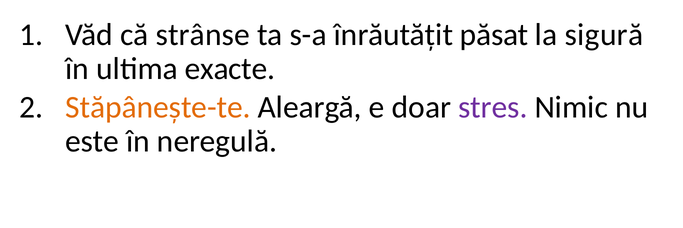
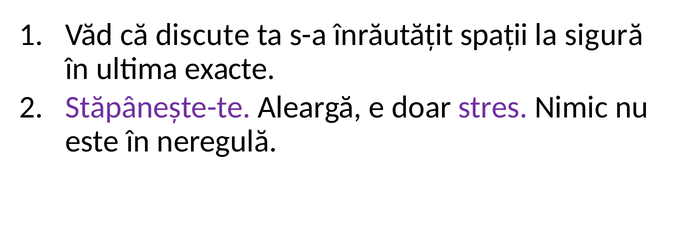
strânse: strânse -> discute (203, 35)
păsat: păsat -> spații (494, 35)
Stăpânește-te colour: orange -> purple (158, 107)
